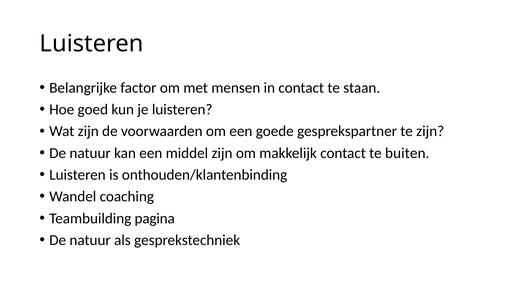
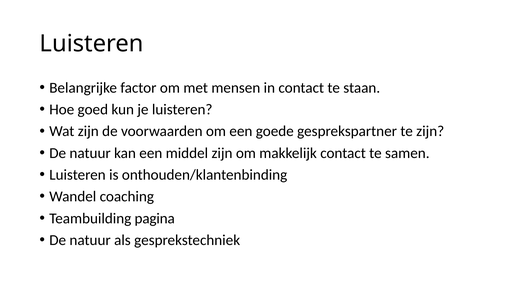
buiten: buiten -> samen (407, 153)
